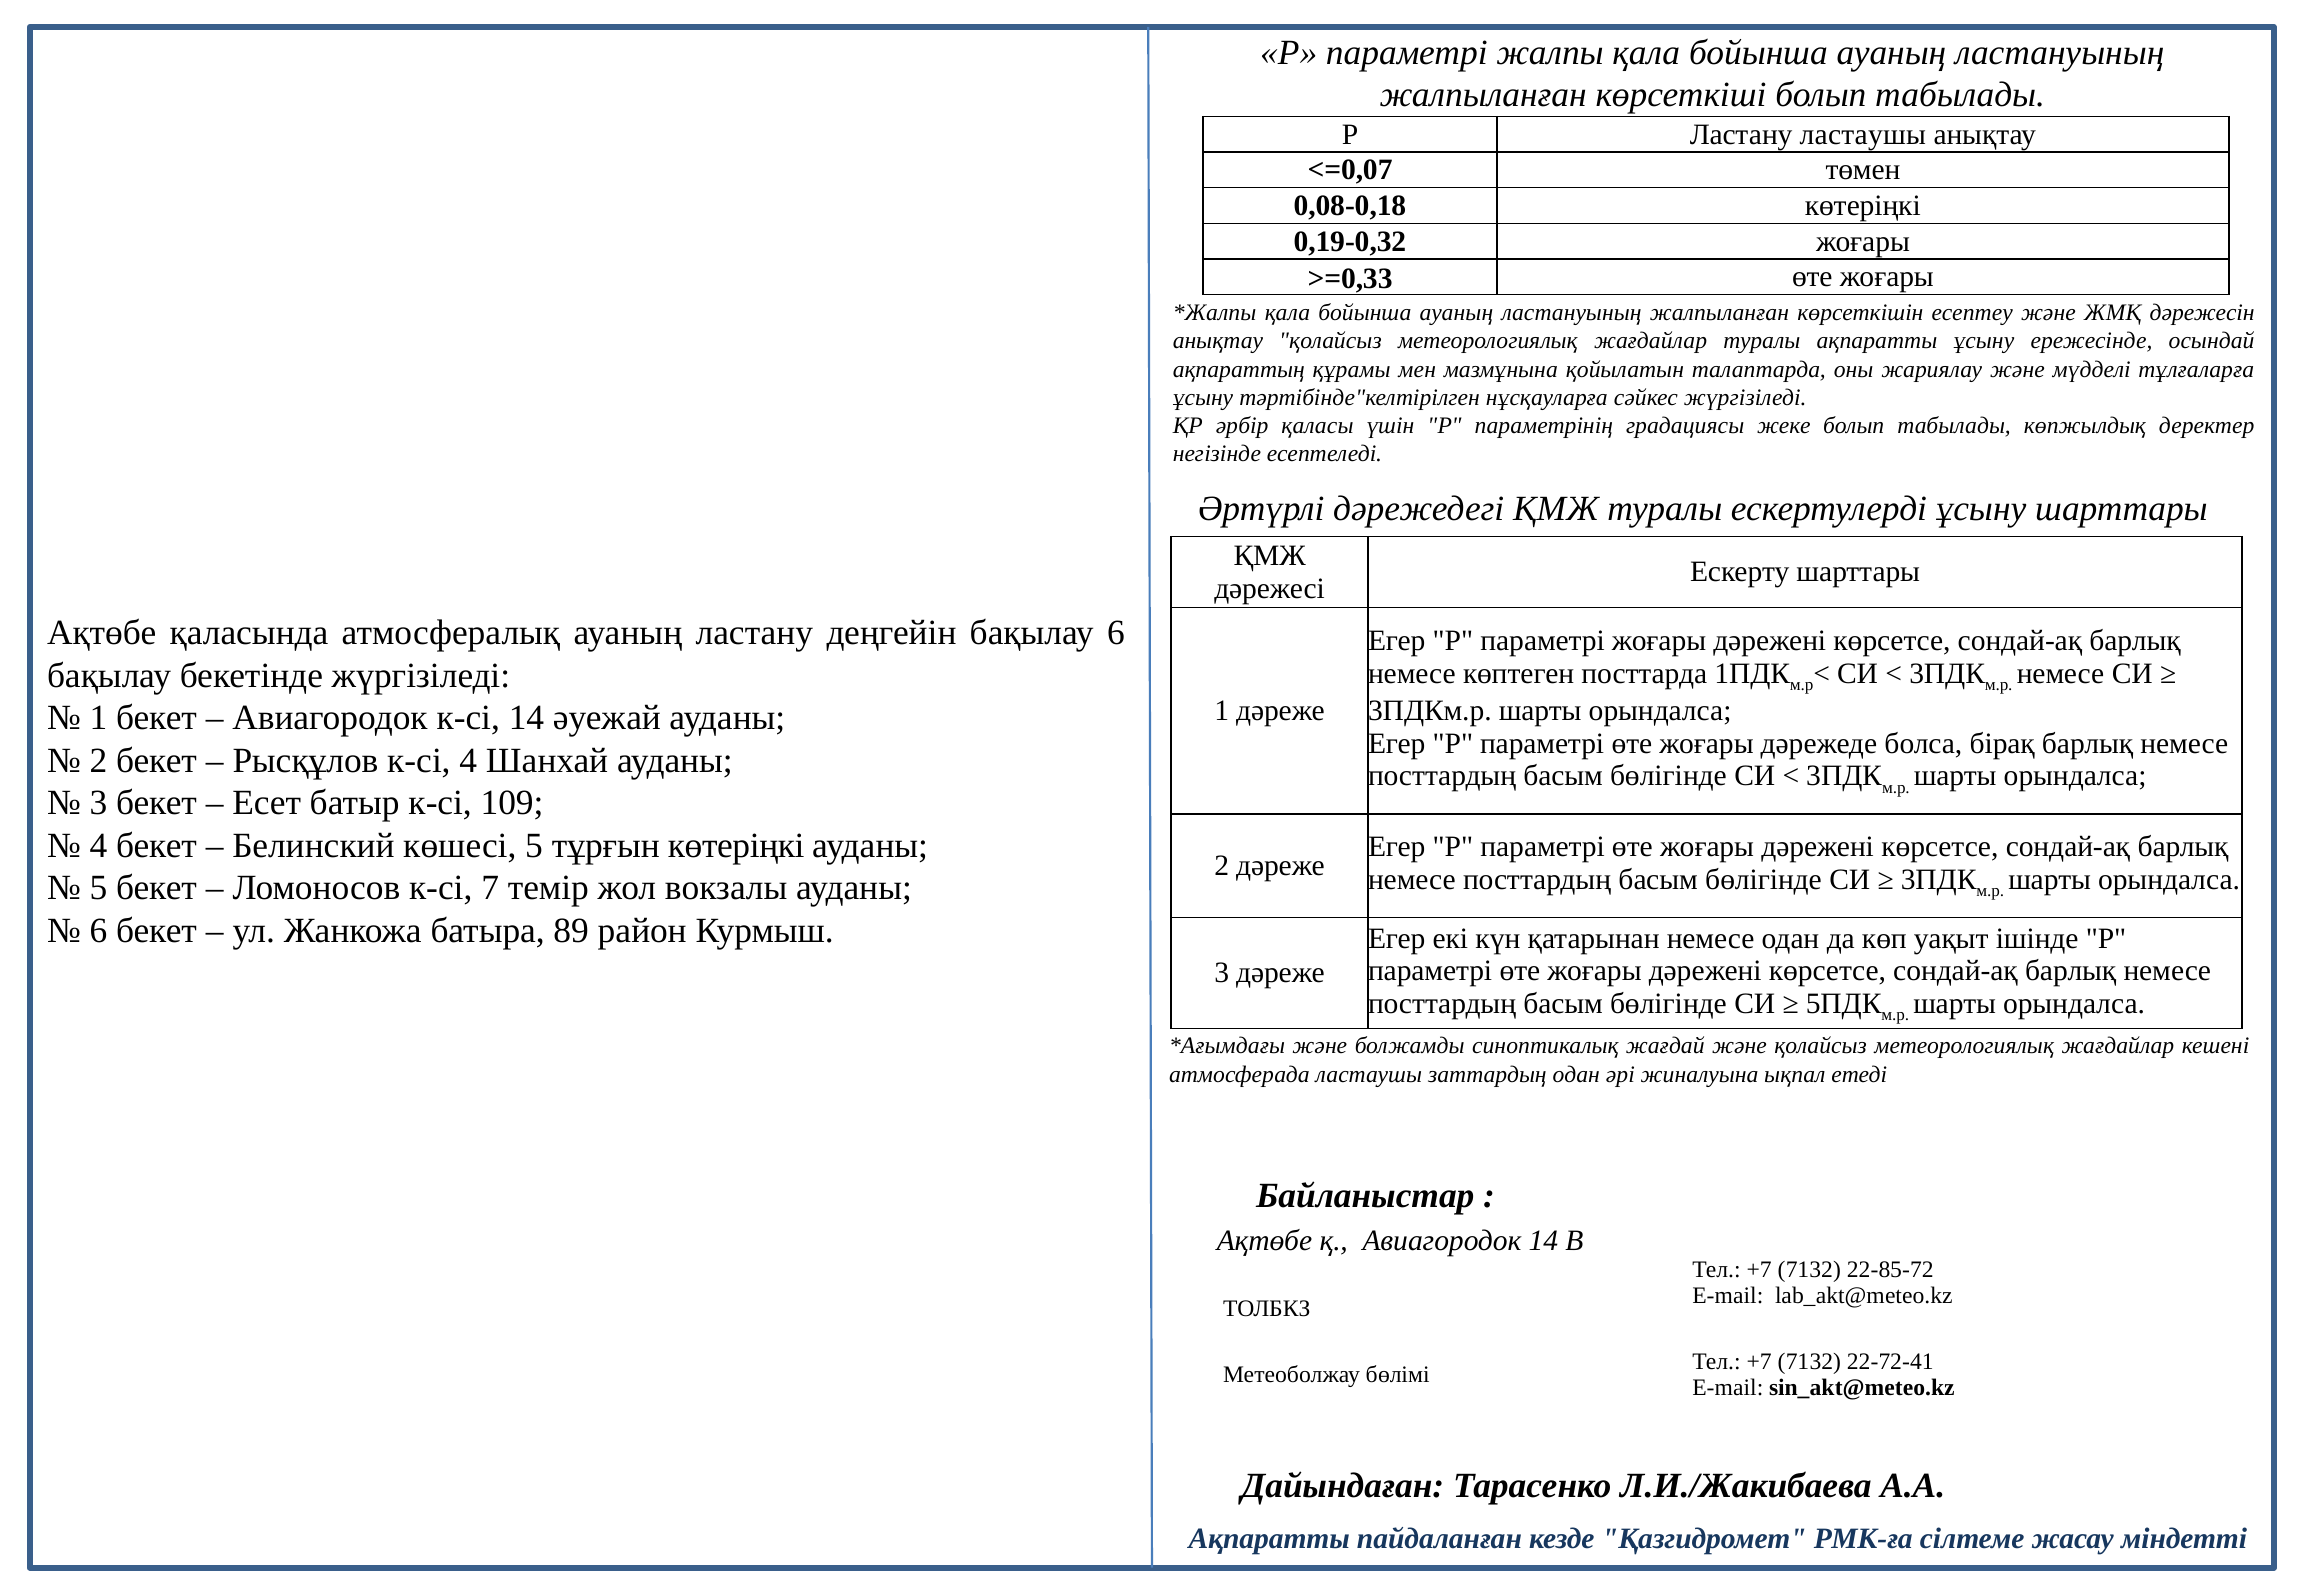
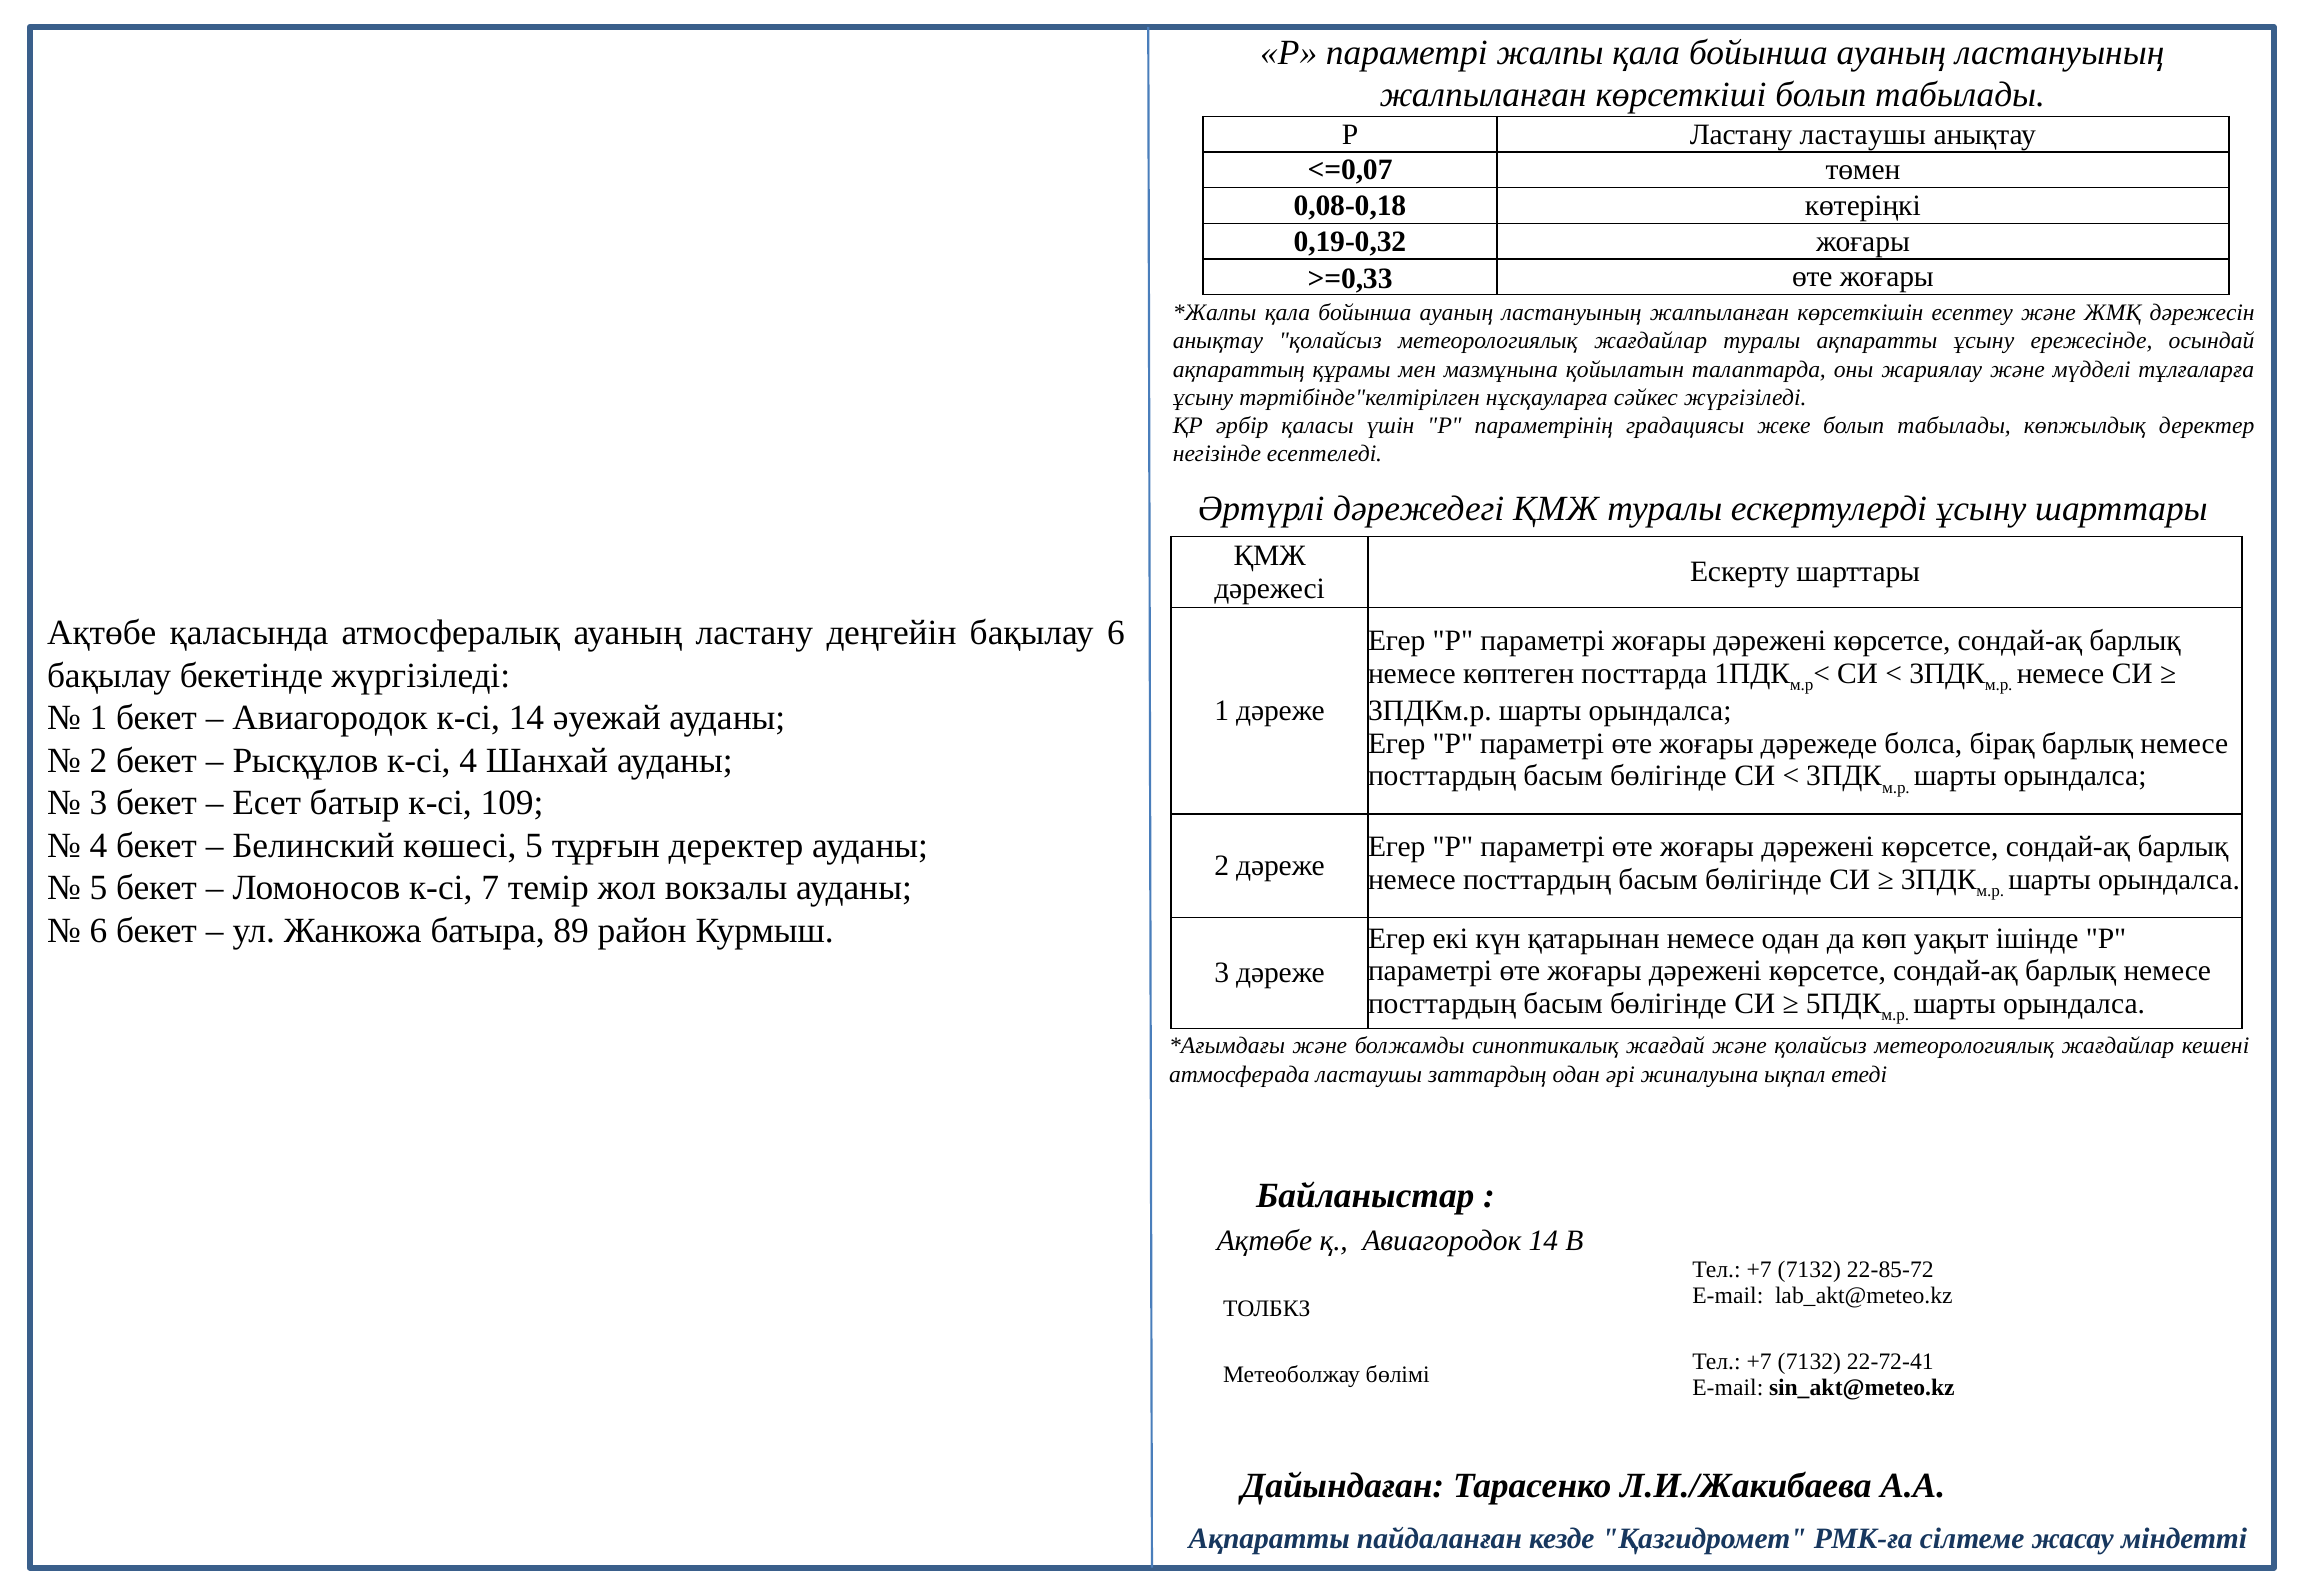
тұрғын көтеріңкі: көтеріңкі -> деректер (736, 846)
